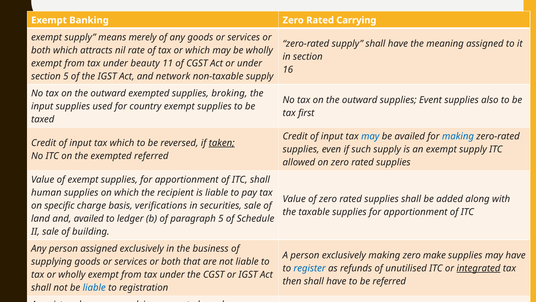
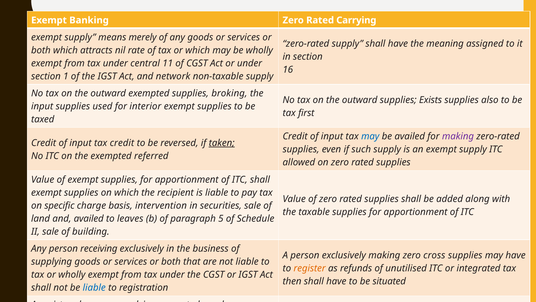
beauty: beauty -> central (145, 63)
section 5: 5 -> 1 (66, 76)
Event: Event -> Exists (431, 100)
country: country -> interior (145, 106)
making colour: blue -> purple (458, 136)
tax which: which -> credit (122, 143)
human: human -> exempt (46, 192)
verifications: verifications -> intervention (161, 205)
ledger: ledger -> leaves (130, 218)
person assigned: assigned -> receiving (99, 248)
make: make -> cross (434, 255)
register colour: blue -> orange (310, 268)
integrated underline: present -> none (478, 268)
be referred: referred -> situated (389, 281)
